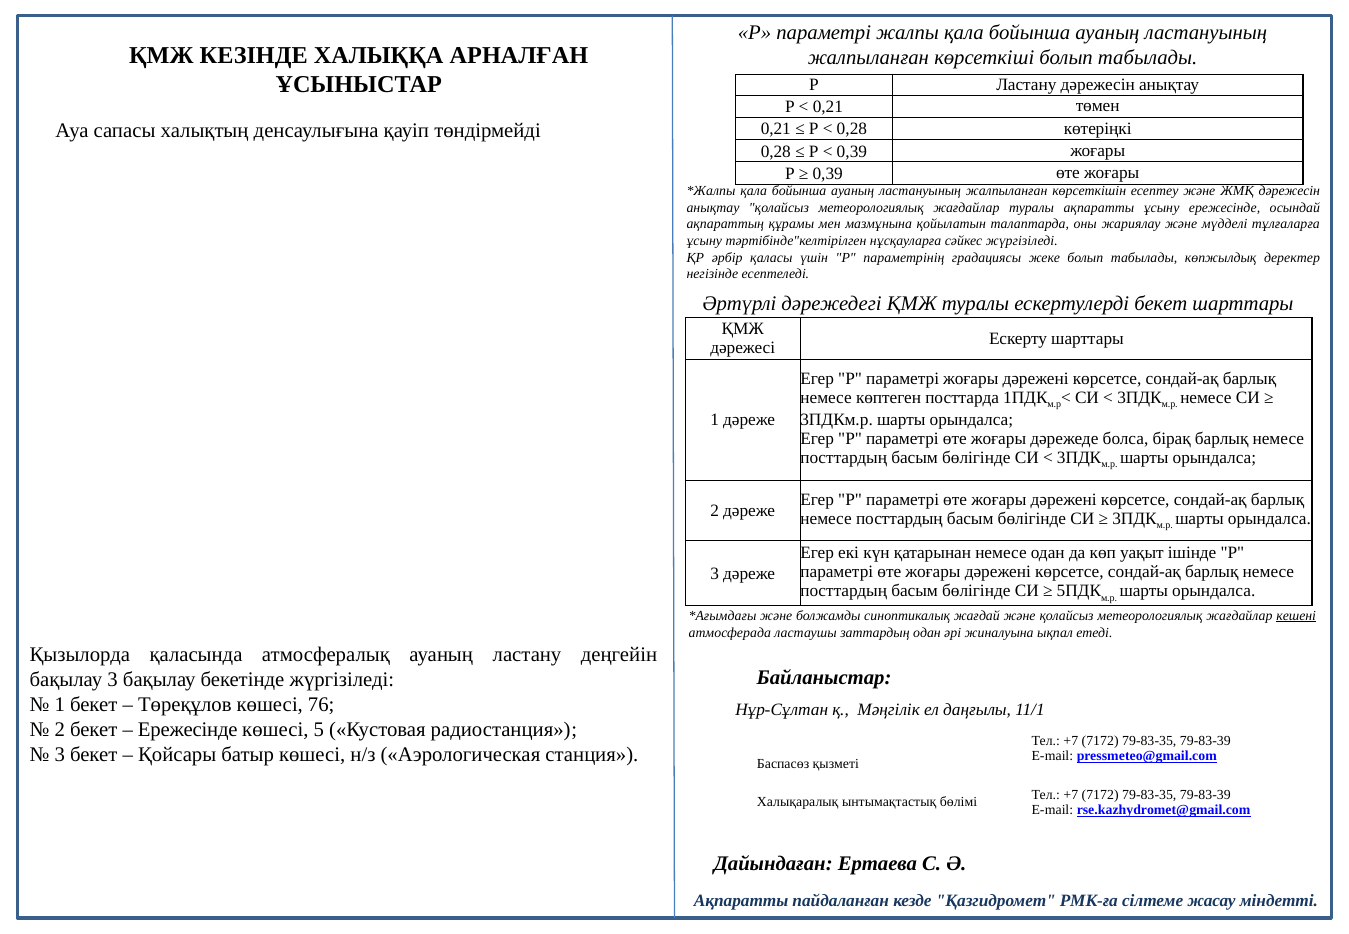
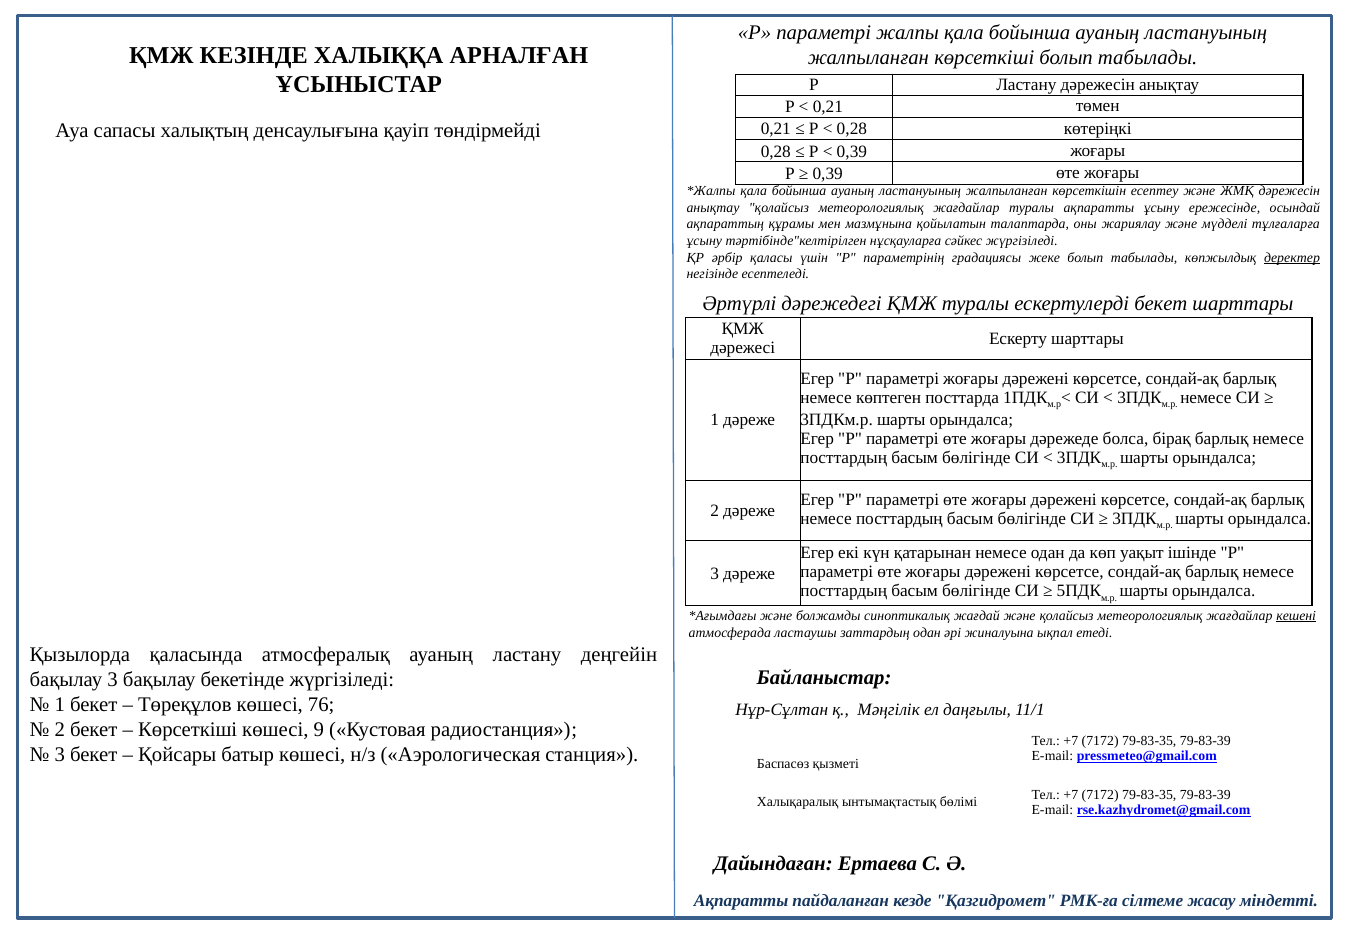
деректер underline: none -> present (1292, 258)
Ережесінде: Ережесінде -> Көрсеткіші (188, 729)
5: 5 -> 9 (319, 729)
